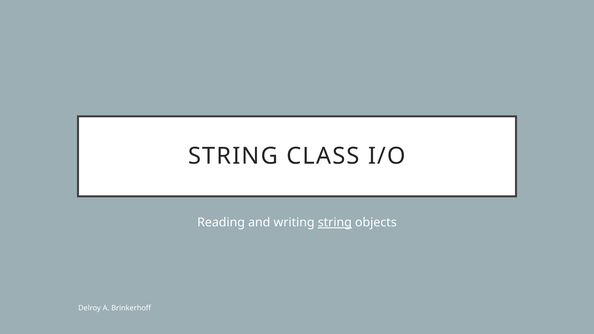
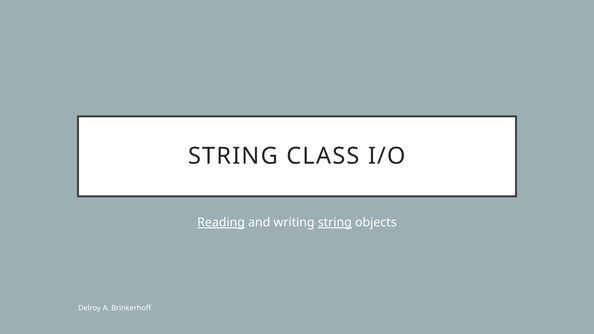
Reading underline: none -> present (221, 223)
